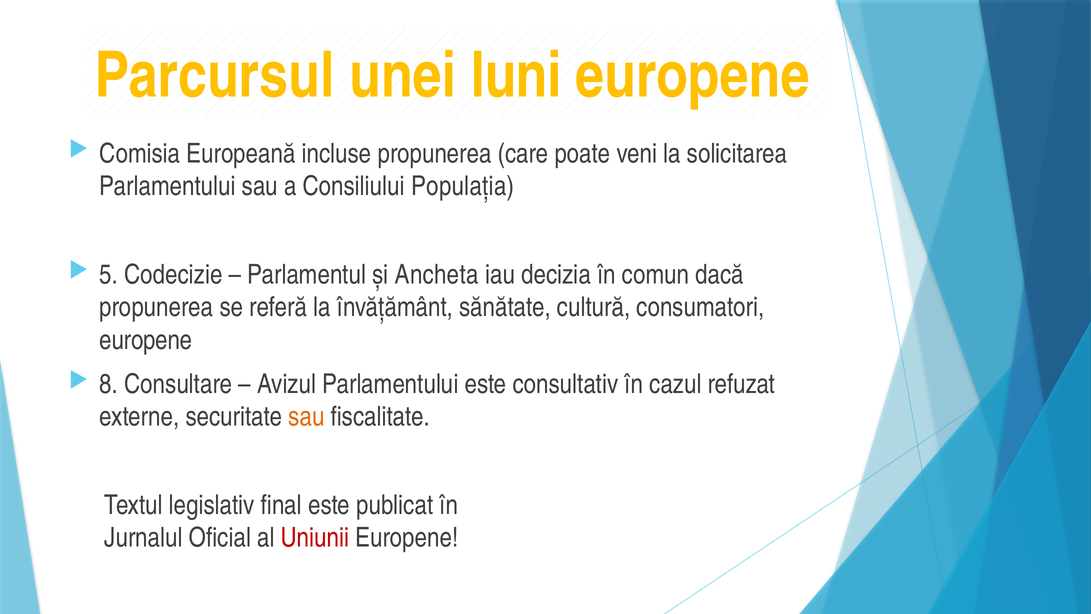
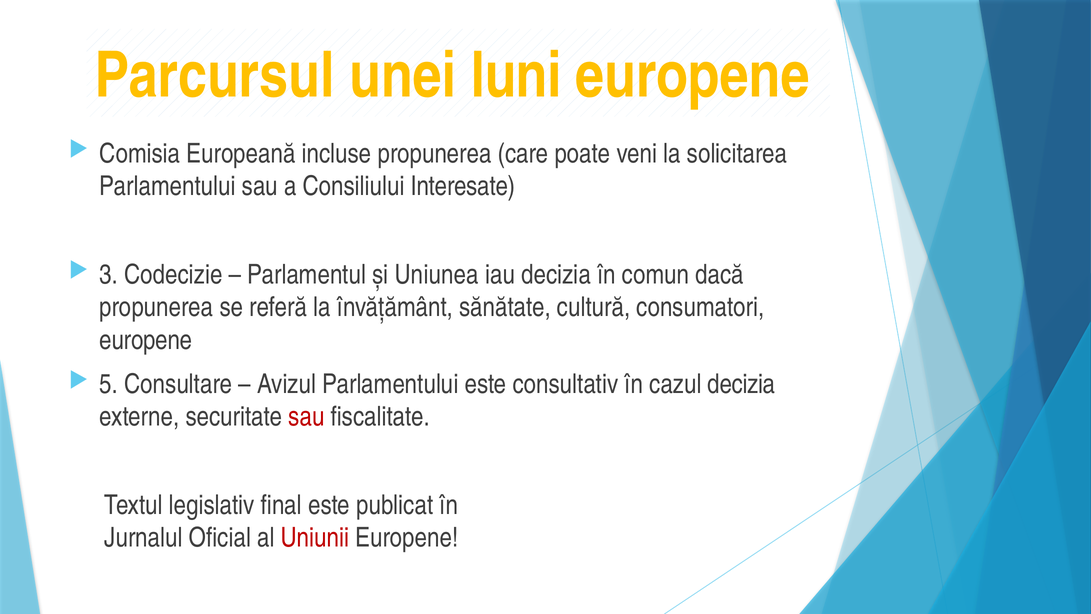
Populația: Populația -> Interesate (463, 186)
5: 5 -> 3 (109, 274)
Ancheta: Ancheta -> Uniunea (437, 274)
8: 8 -> 5 (109, 384)
cazul refuzat: refuzat -> decizia (741, 384)
sau colour: orange -> red (306, 417)
